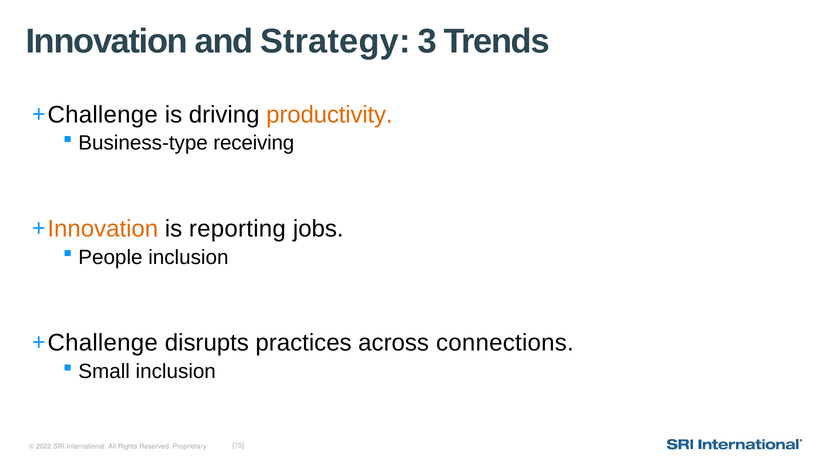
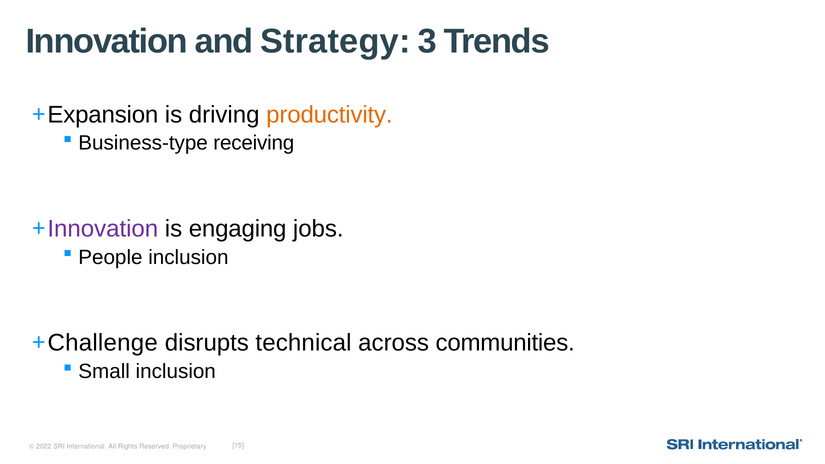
Challenge: Challenge -> Expansion (103, 115)
Innovation colour: orange -> purple (103, 229)
reporting: reporting -> engaging (238, 229)
practices: practices -> technical (303, 343)
connections: connections -> communities (505, 343)
